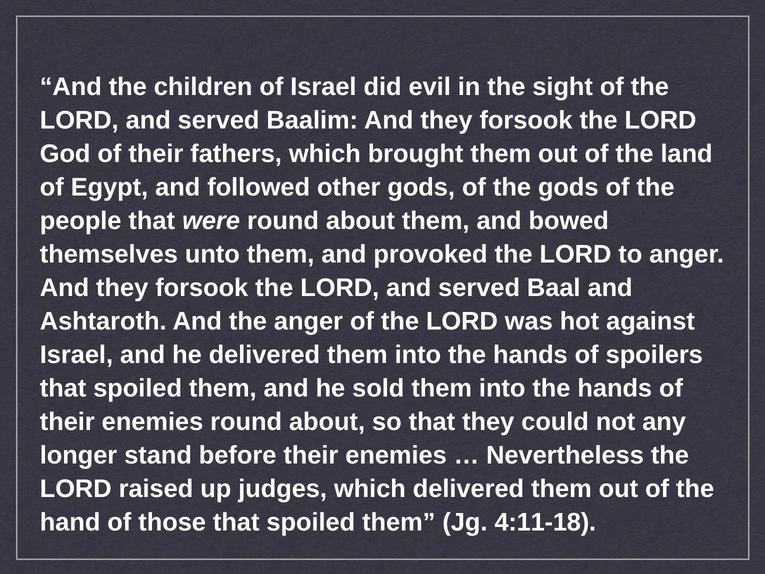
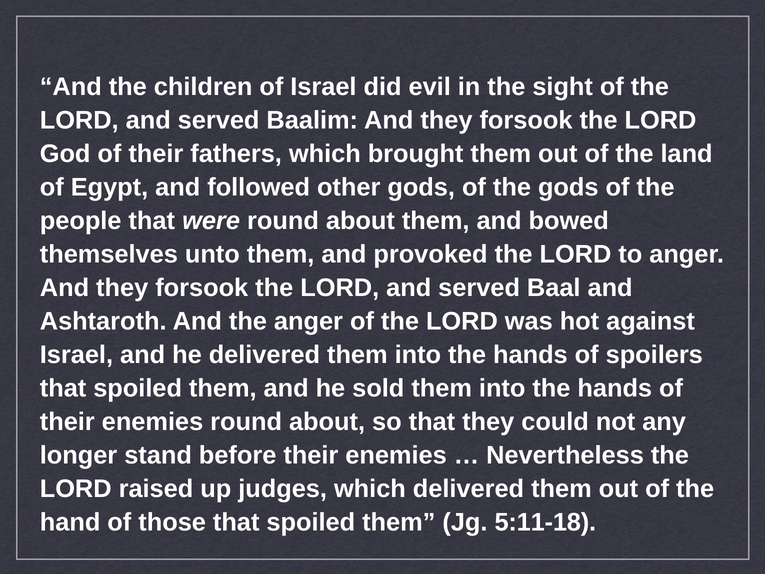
4:11-18: 4:11-18 -> 5:11-18 (545, 522)
